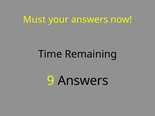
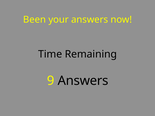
Must: Must -> Been (34, 20)
